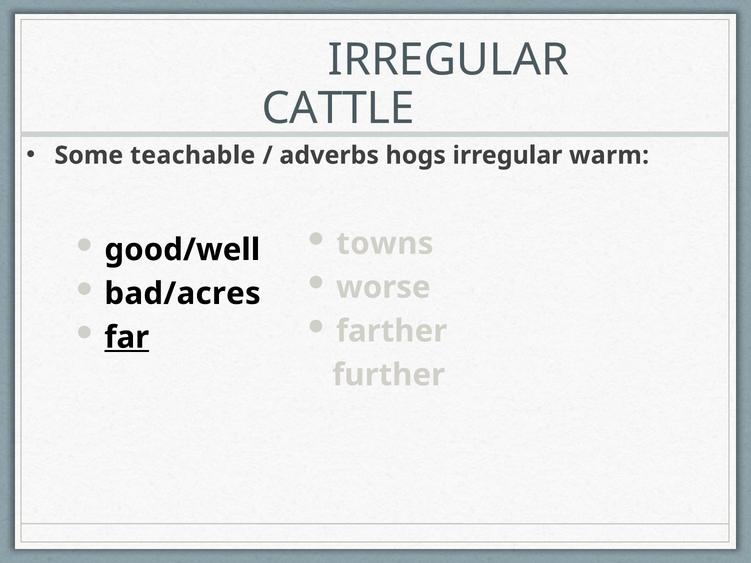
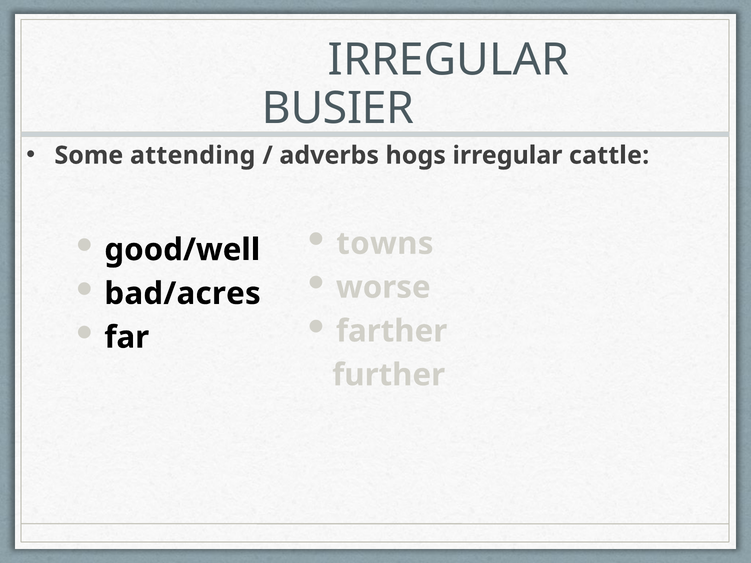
CATTLE: CATTLE -> BUSIER (338, 108)
teachable: teachable -> attending (193, 155)
warm: warm -> cattle (609, 155)
far underline: present -> none (127, 338)
